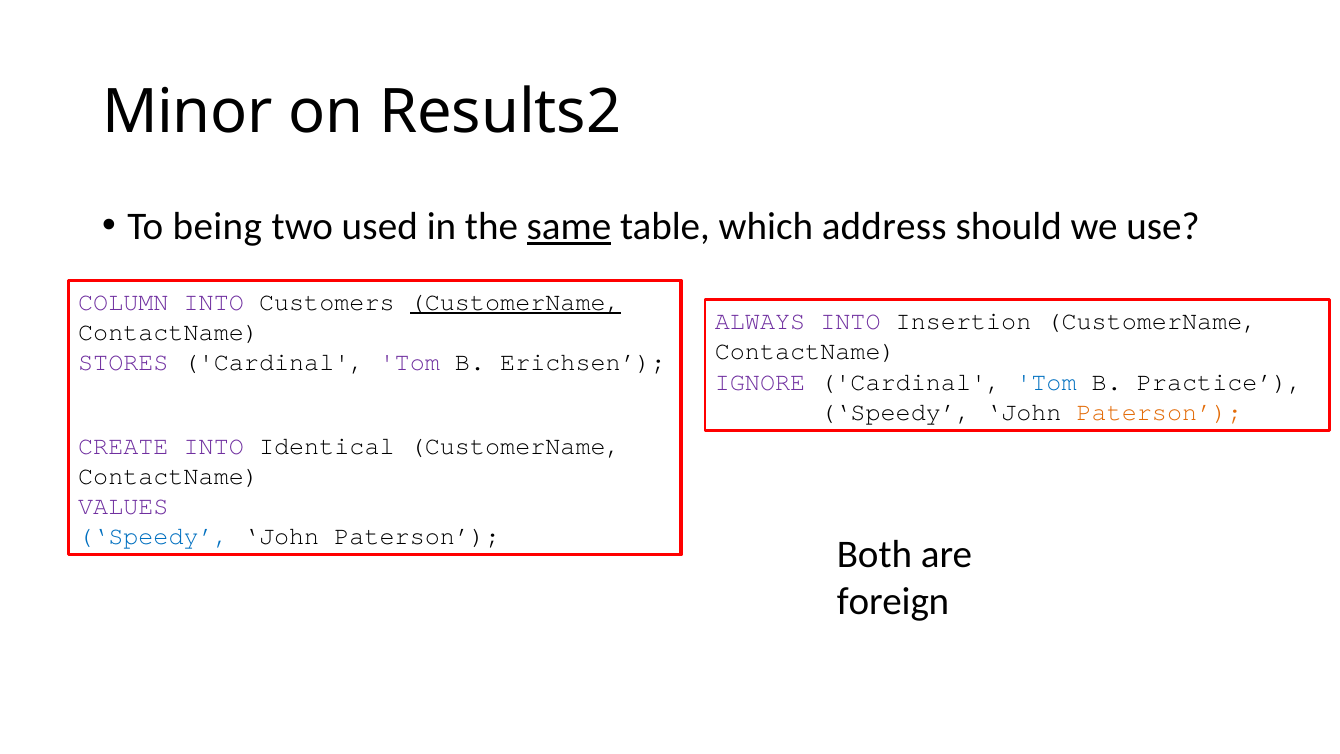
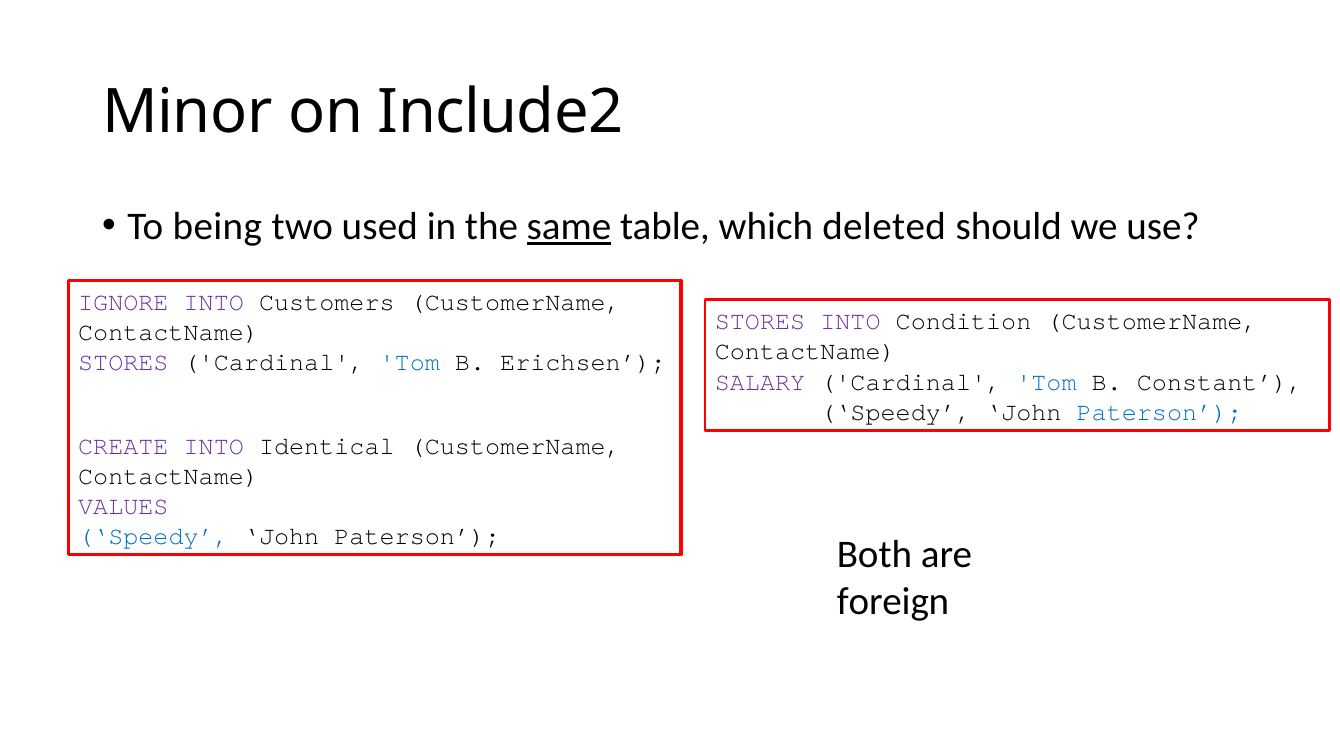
Results2: Results2 -> Include2 (501, 113)
address: address -> deleted (884, 227)
COLUMN: COLUMN -> IGNORE (123, 302)
CustomerName underline: present -> none (515, 302)
ALWAYS: ALWAYS -> STORES (760, 321)
Insertion: Insertion -> Condition (964, 321)
Tom colour: purple -> blue (410, 362)
IGNORE: IGNORE -> SALARY (760, 382)
Practice: Practice -> Constant (1220, 382)
Paterson colour: orange -> blue (1160, 412)
